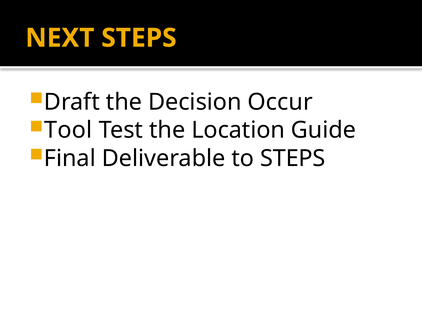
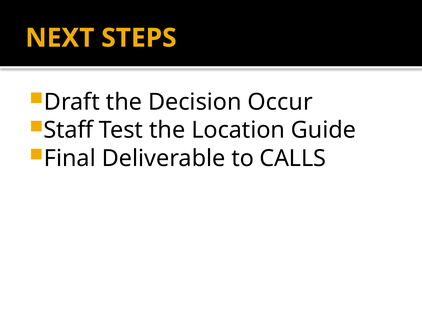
Tool: Tool -> Staff (68, 130)
to STEPS: STEPS -> CALLS (293, 158)
